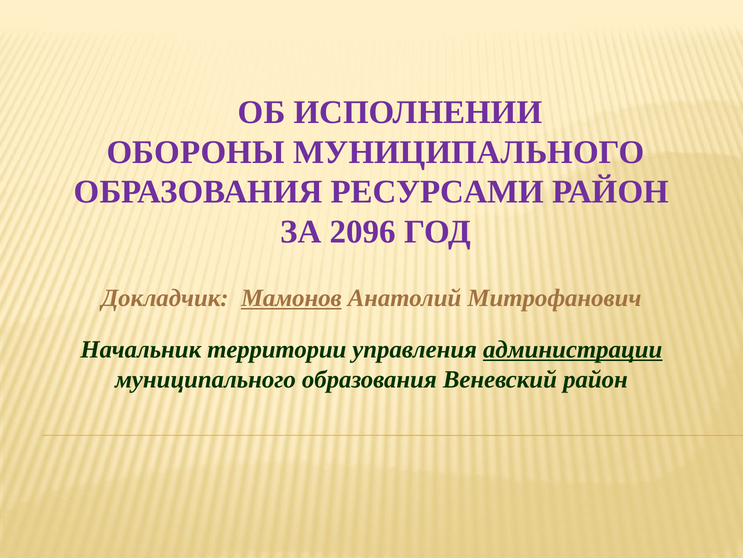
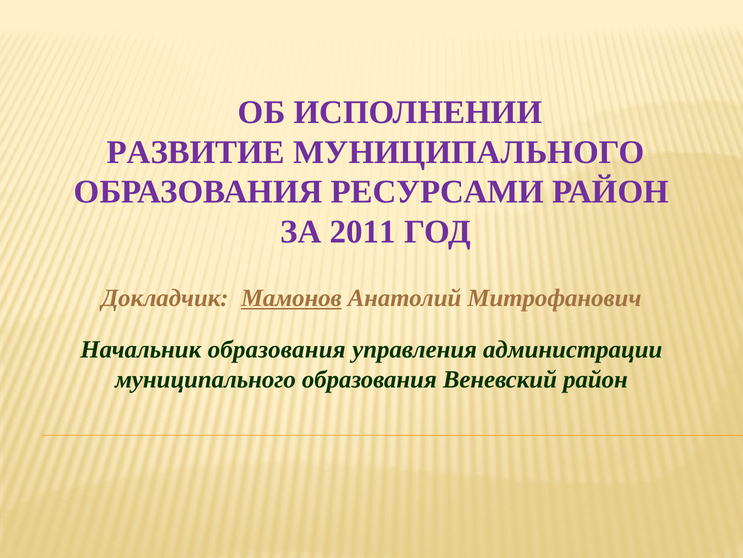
ОБОРОНЫ: ОБОРОНЫ -> РАЗВИТИЕ (196, 152)
2096: 2096 -> 2011 (363, 231)
Начальник территории: территории -> образования (277, 349)
администрации underline: present -> none (573, 349)
